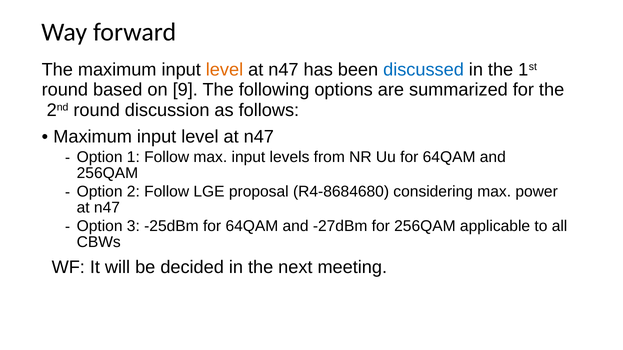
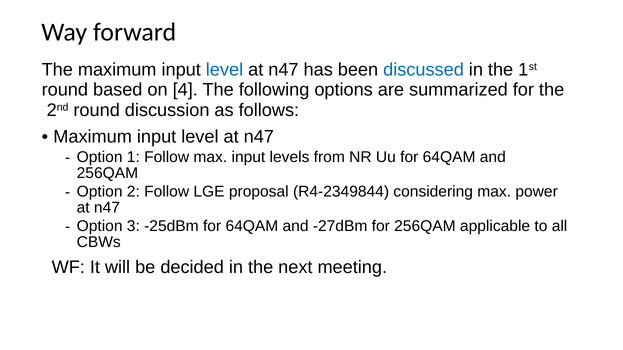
level colour: orange -> blue (225, 70)
9: 9 -> 4 (185, 90)
R4-8684680: R4-8684680 -> R4-2349844 (341, 192)
